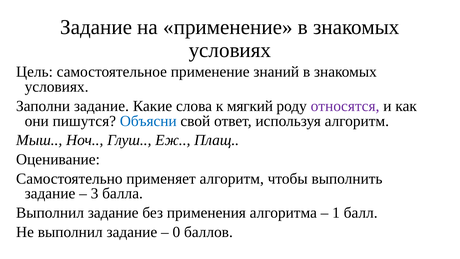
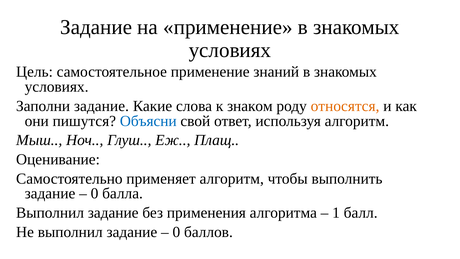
мягкий: мягкий -> знаком (250, 106)
относятся colour: purple -> orange (345, 106)
3: 3 -> 0 (95, 193)
